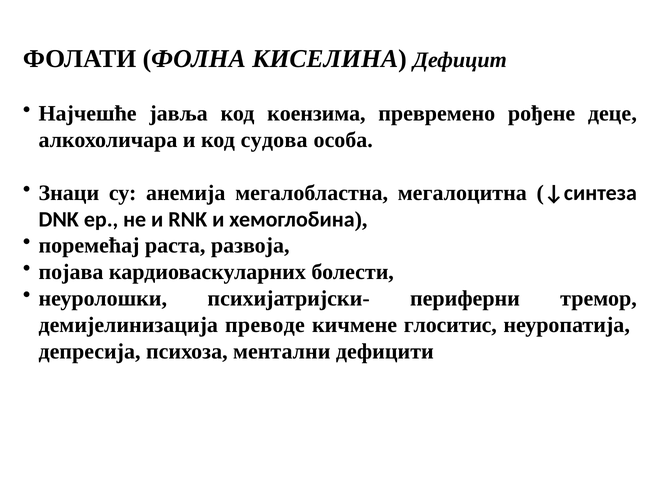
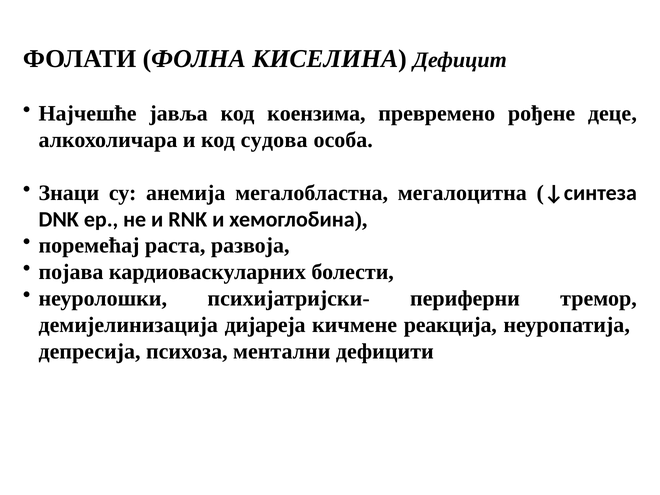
преводе: преводе -> дијареја (265, 325)
глоситис: глоситис -> реакција (450, 325)
